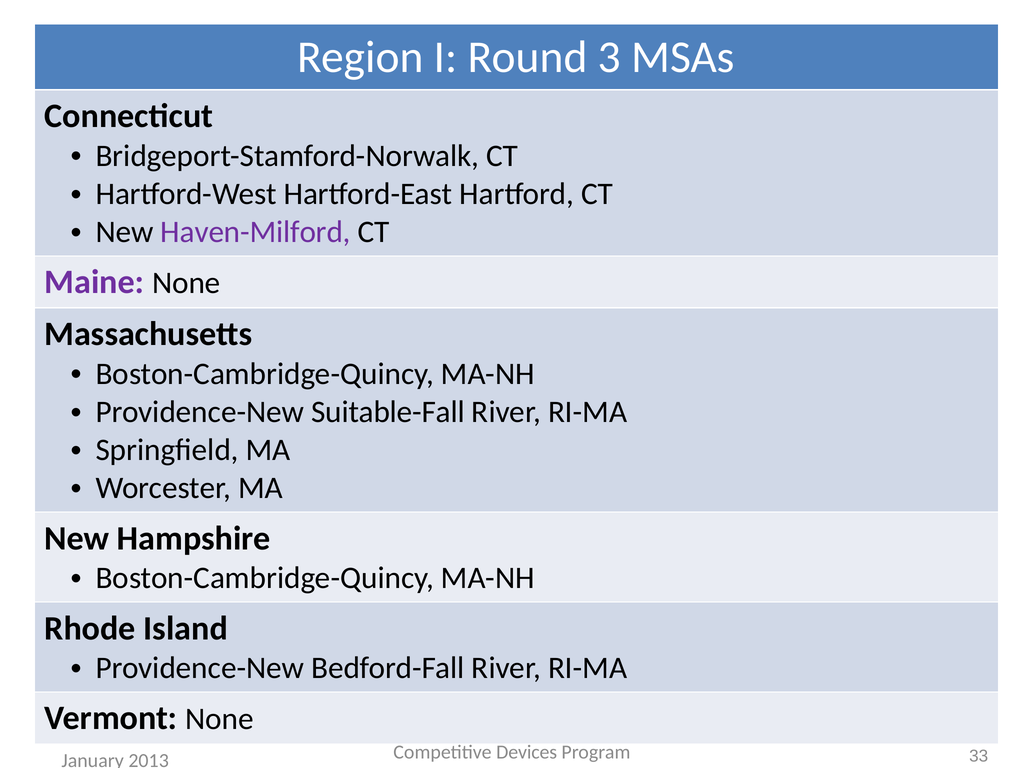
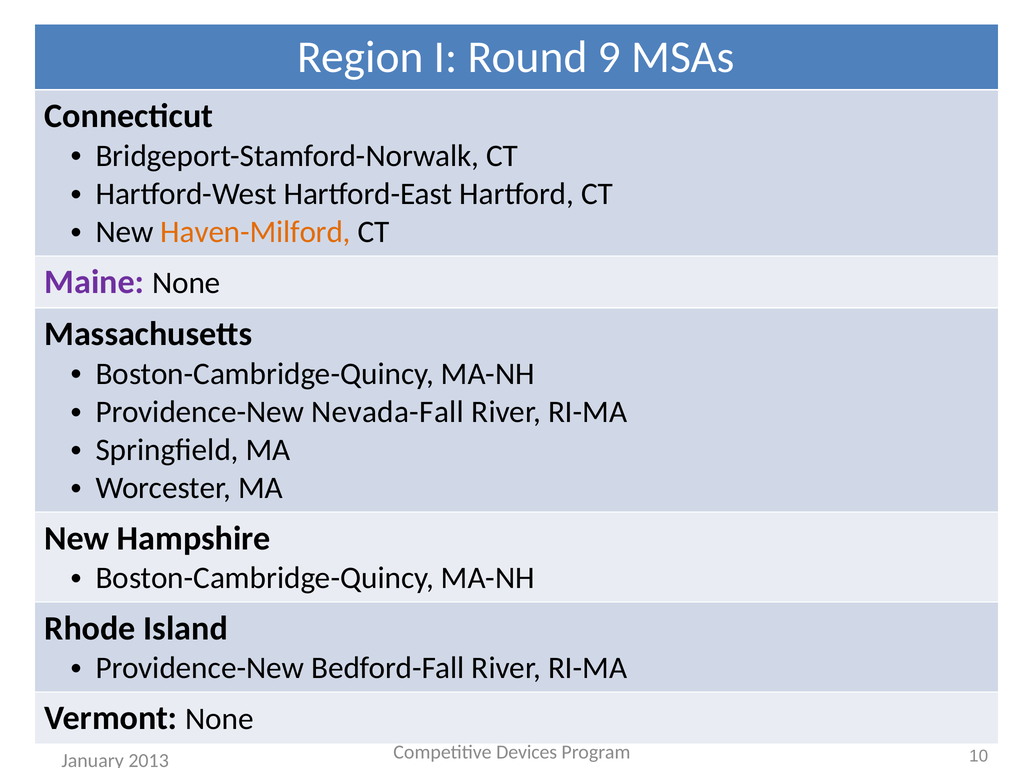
3: 3 -> 9 (609, 57)
Haven-Milford colour: purple -> orange (256, 232)
Suitable-Fall: Suitable-Fall -> Nevada-Fall (388, 412)
33: 33 -> 10 (979, 756)
